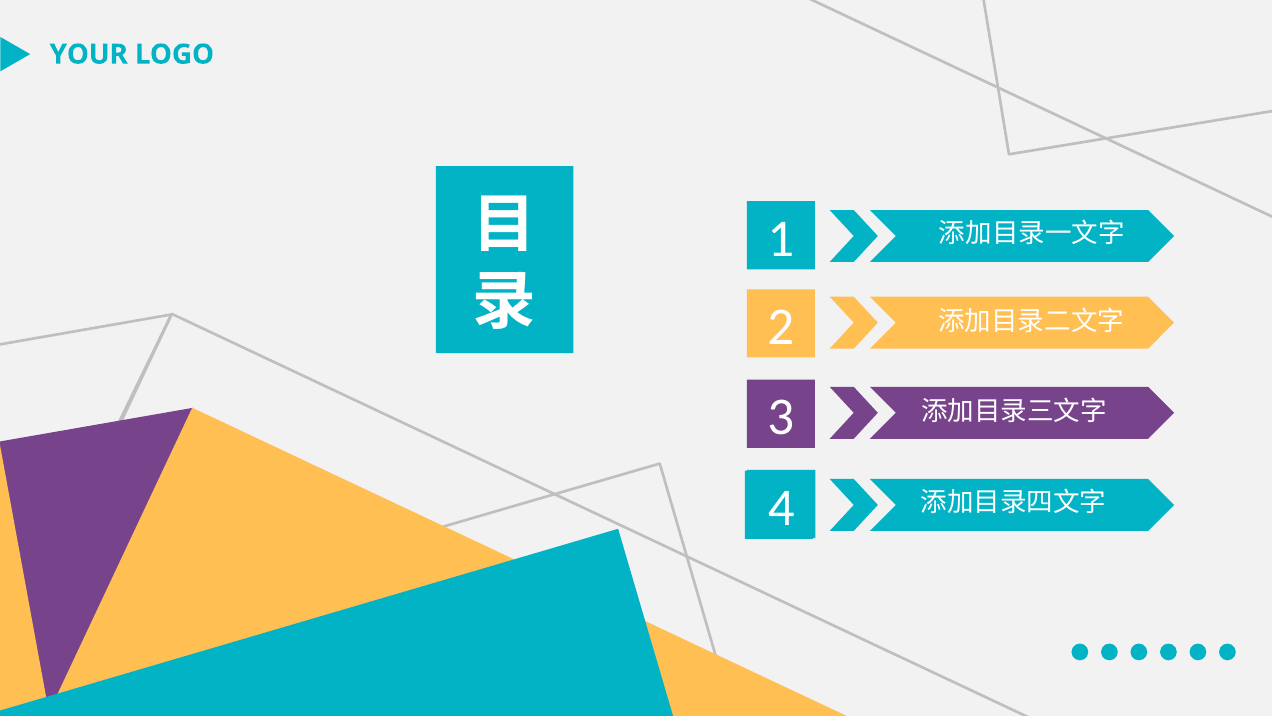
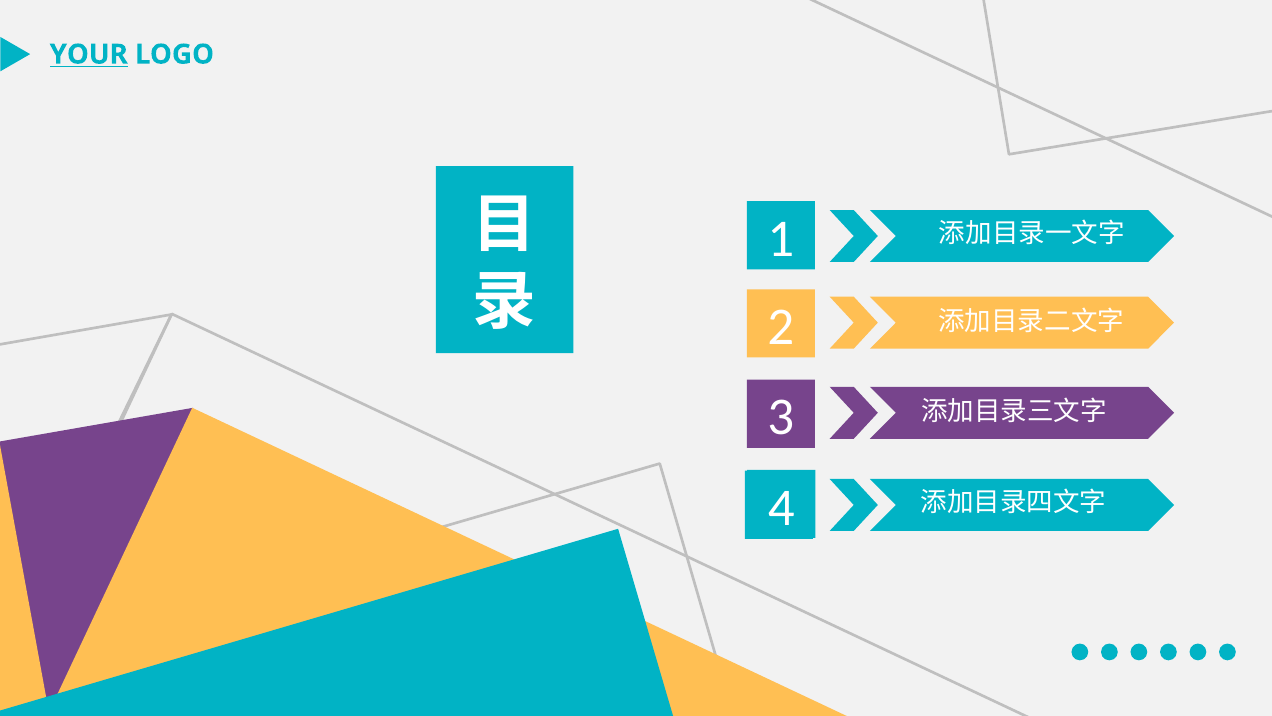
YOUR underline: none -> present (89, 54)
